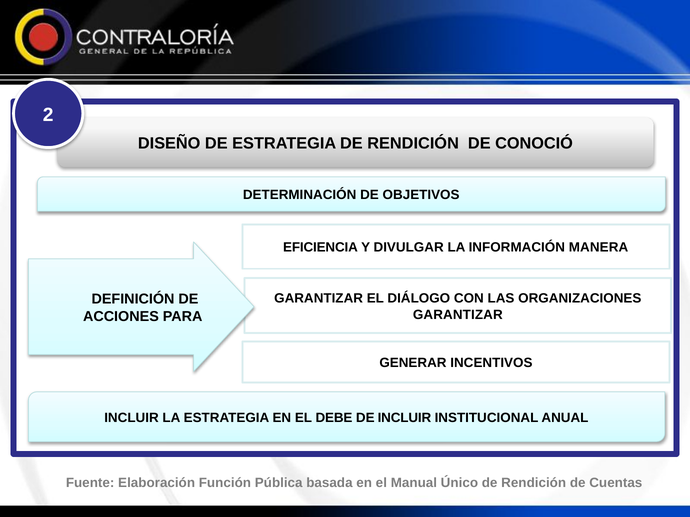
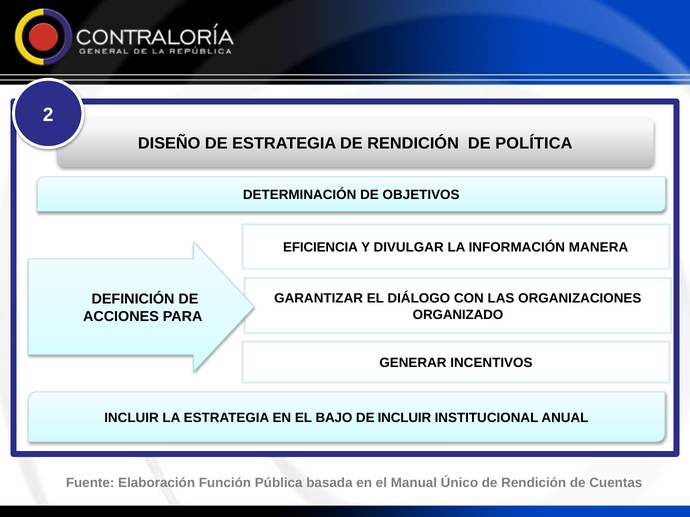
CONOCIÓ: CONOCIÓ -> POLÍTICA (534, 144)
GARANTIZAR: GARANTIZAR -> ORGANIZADO (458, 315)
DEBE: DEBE -> BAJO (334, 418)
